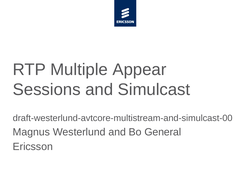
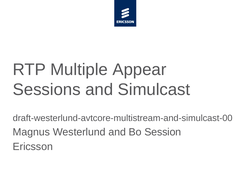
General: General -> Session (163, 132)
